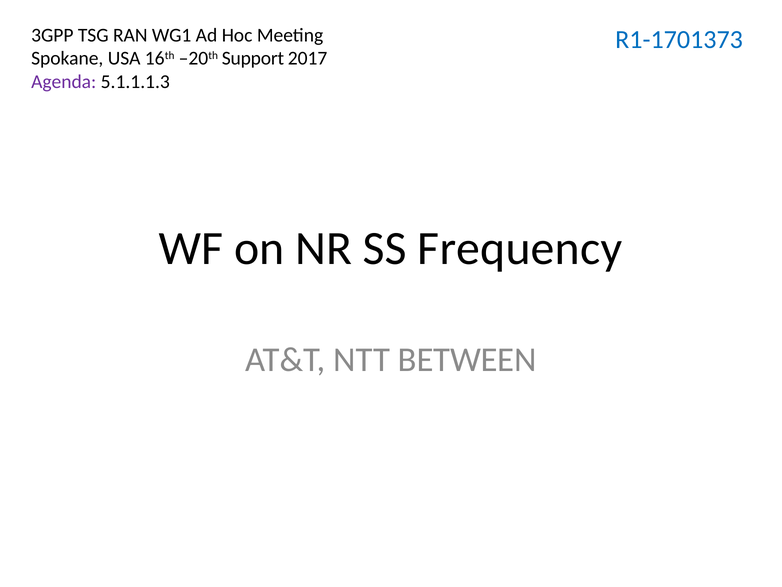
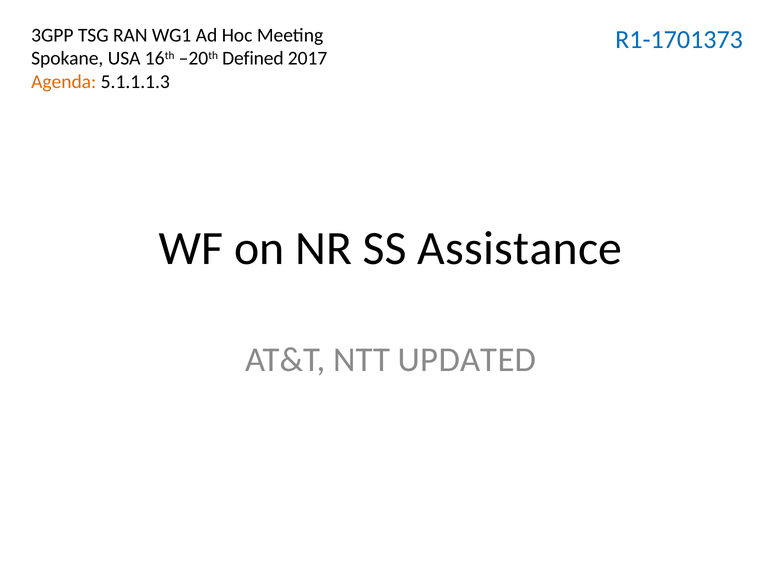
Support: Support -> Defined (253, 58)
Agenda colour: purple -> orange (64, 82)
Frequency: Frequency -> Assistance (520, 248)
BETWEEN: BETWEEN -> UPDATED (467, 360)
